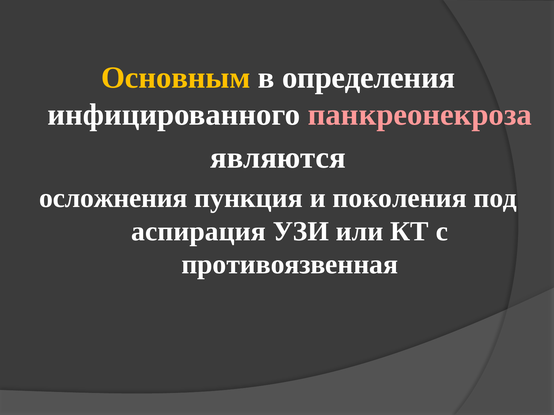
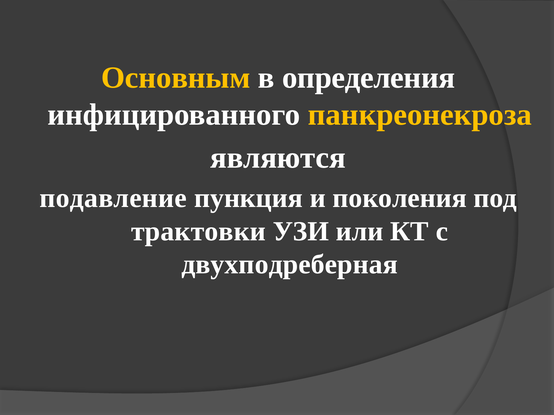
панкреонекроза colour: pink -> yellow (420, 115)
осложнения: осложнения -> подавление (113, 198)
аспирация: аспирация -> трактовки (199, 232)
противоязвенная: противоязвенная -> двухподреберная (290, 265)
